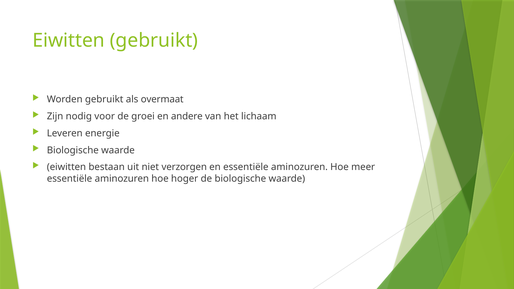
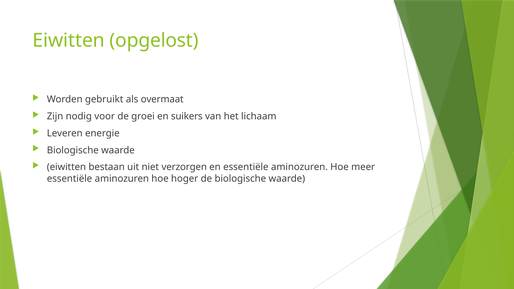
Eiwitten gebruikt: gebruikt -> opgelost (154, 41)
andere: andere -> suikers (187, 116)
